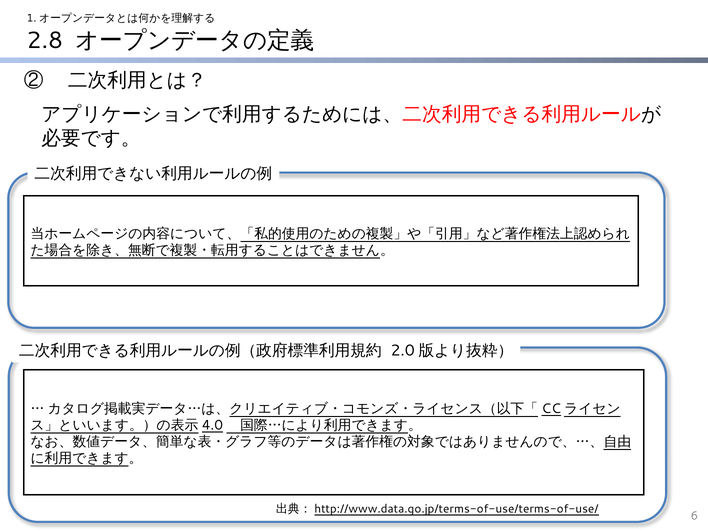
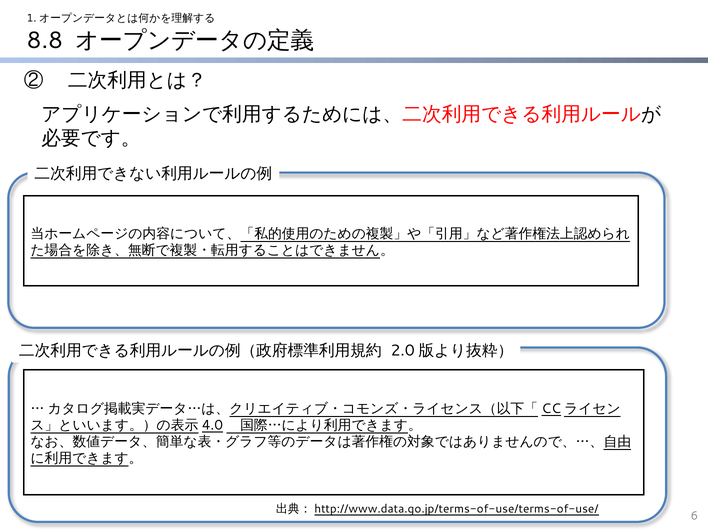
2.8: 2.8 -> 8.8 (45, 41)
